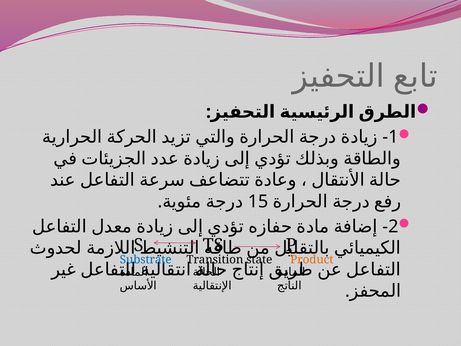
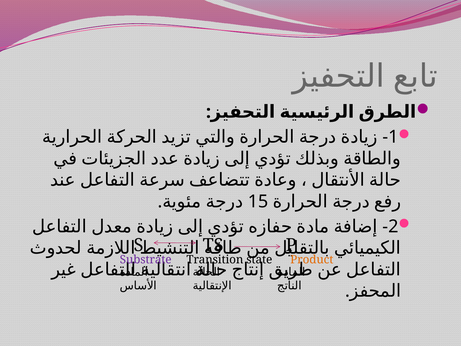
Substrate colour: blue -> purple (146, 259)
